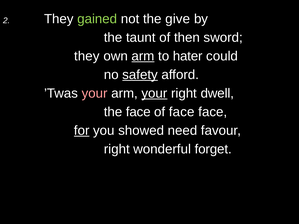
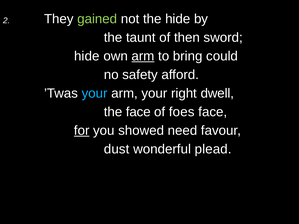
the give: give -> hide (178, 19)
they: they -> hide (87, 56)
hater: hater -> bring (188, 56)
safety underline: present -> none (140, 75)
your colour: pink -> light blue (95, 93)
your underline: present -> none (154, 93)
of face: face -> foes (182, 112)
right: right -> dust (117, 149)
forget: forget -> plead (213, 149)
